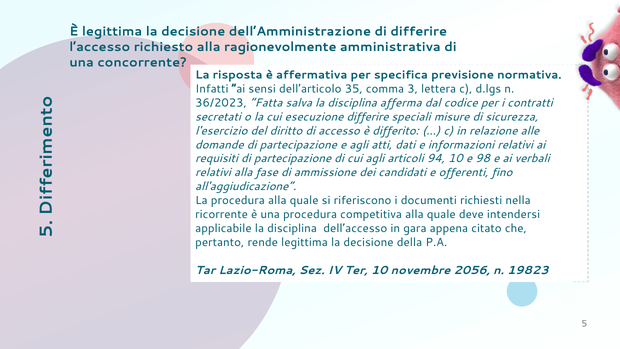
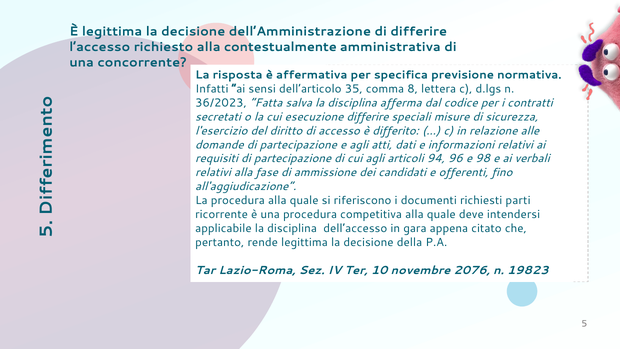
ragionevolmente: ragionevolmente -> contestualmente (280, 47)
comma 3: 3 -> 8 (413, 89)
94 10: 10 -> 96 (455, 159)
nella: nella -> parti (518, 200)
2056: 2056 -> 2076 (472, 270)
